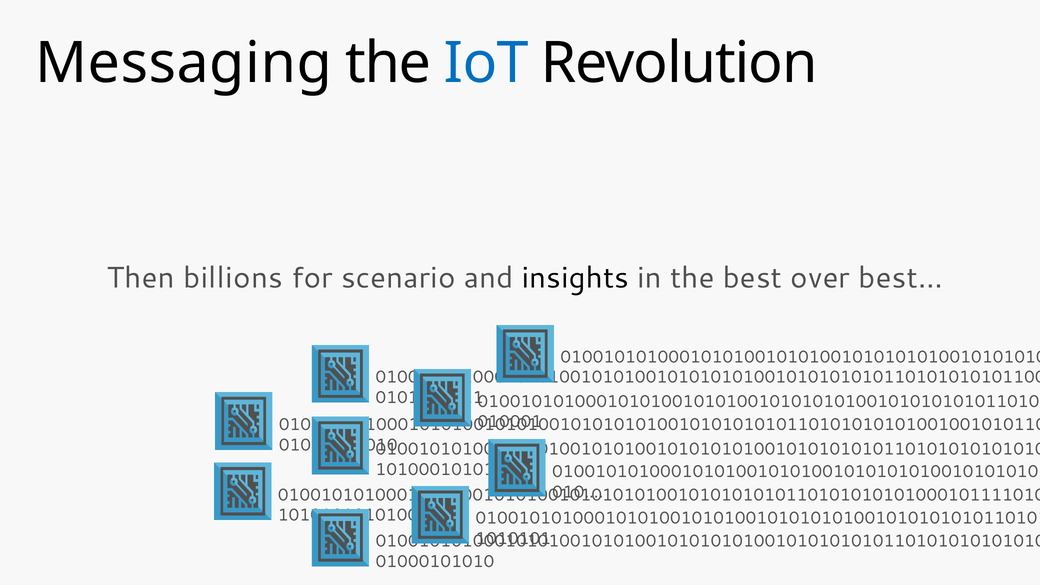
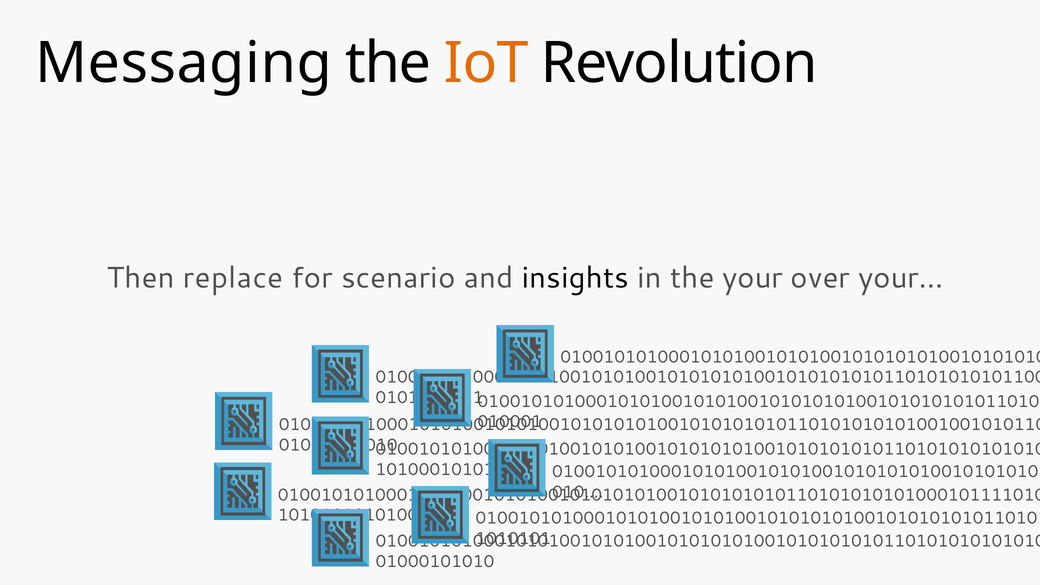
IoT colour: blue -> orange (486, 63)
billions: billions -> replace (233, 278)
best: best -> your (753, 278)
best…: best… -> your… (901, 278)
